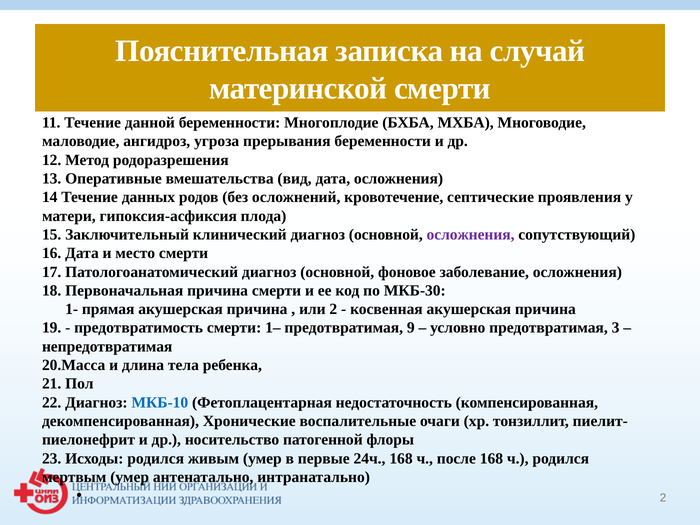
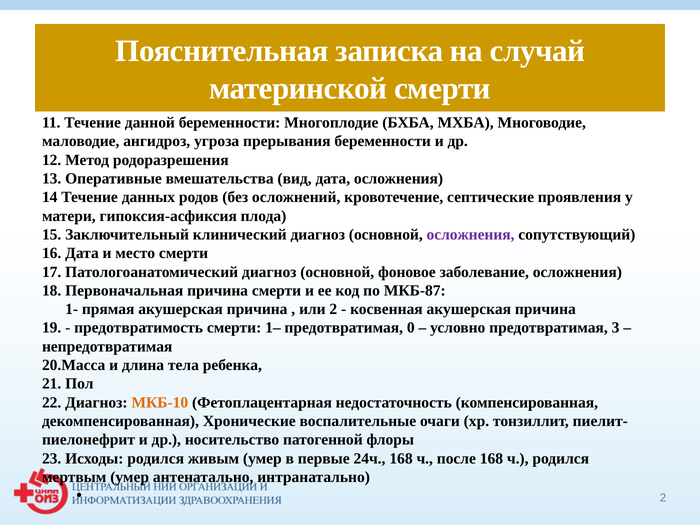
МКБ-30: МКБ-30 -> МКБ-87 (415, 291)
9: 9 -> 0 (411, 328)
МКБ-10 colour: blue -> orange (160, 402)
